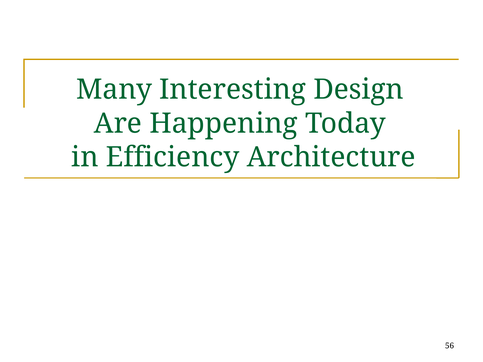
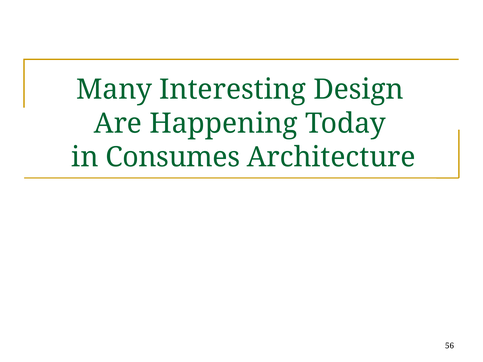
Efficiency: Efficiency -> Consumes (173, 157)
